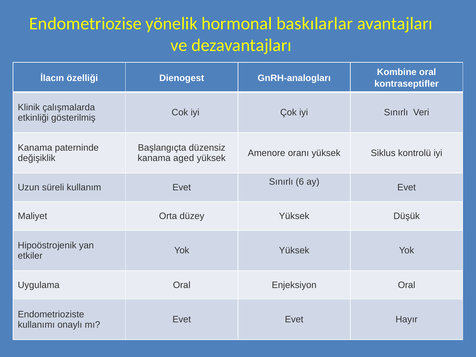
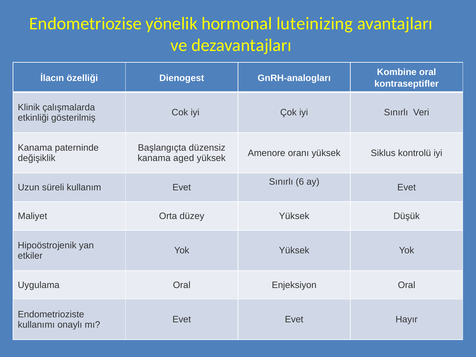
baskılarlar: baskılarlar -> luteinizing (315, 24)
